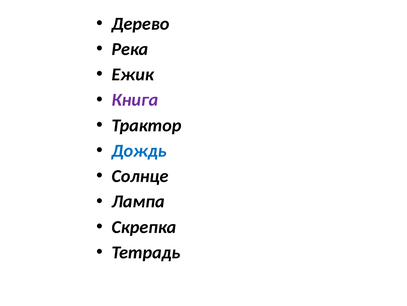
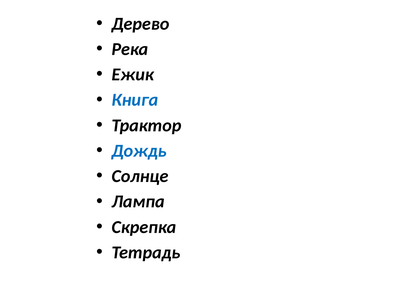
Книга colour: purple -> blue (135, 100)
